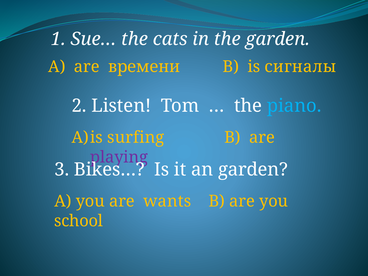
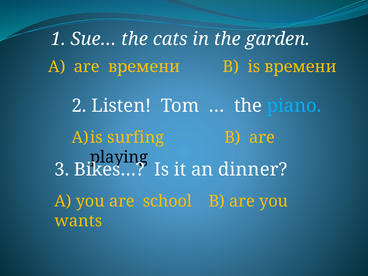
is сигналы: сигналы -> времени (301, 67)
playing colour: purple -> black (119, 157)
an garden: garden -> dinner (253, 170)
wants: wants -> school (167, 201)
school: school -> wants (78, 221)
